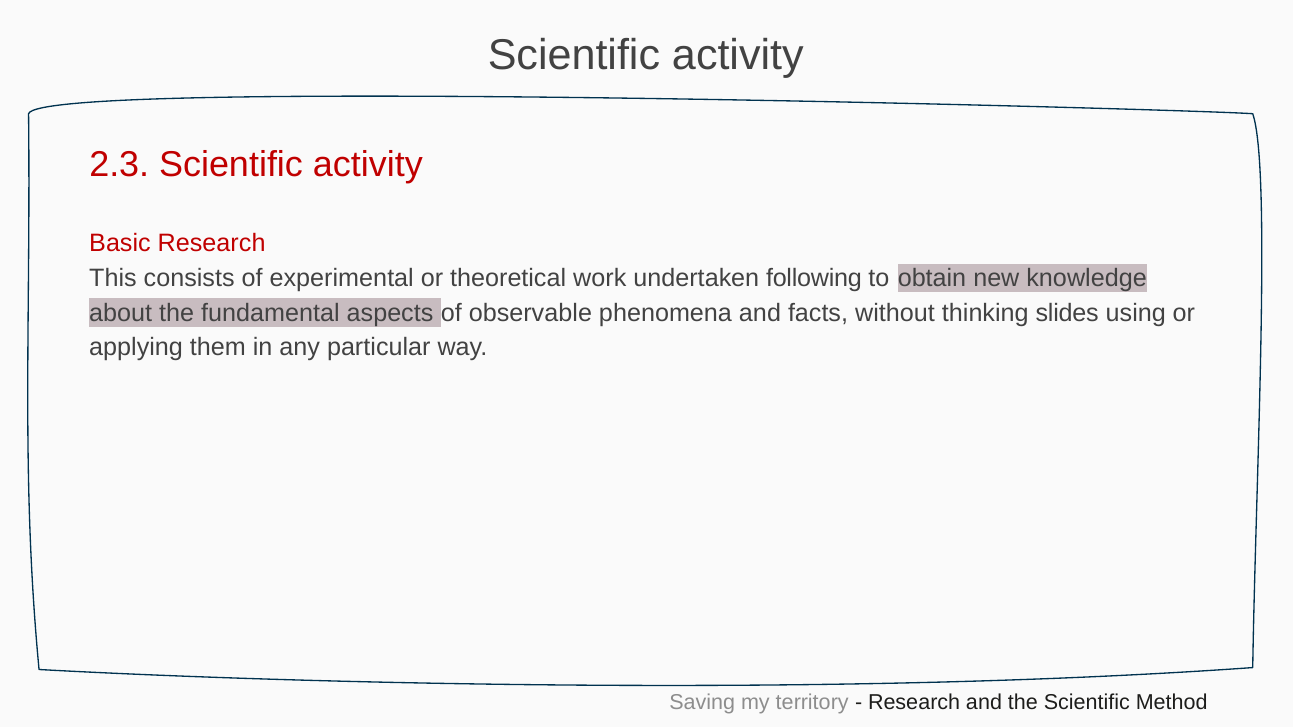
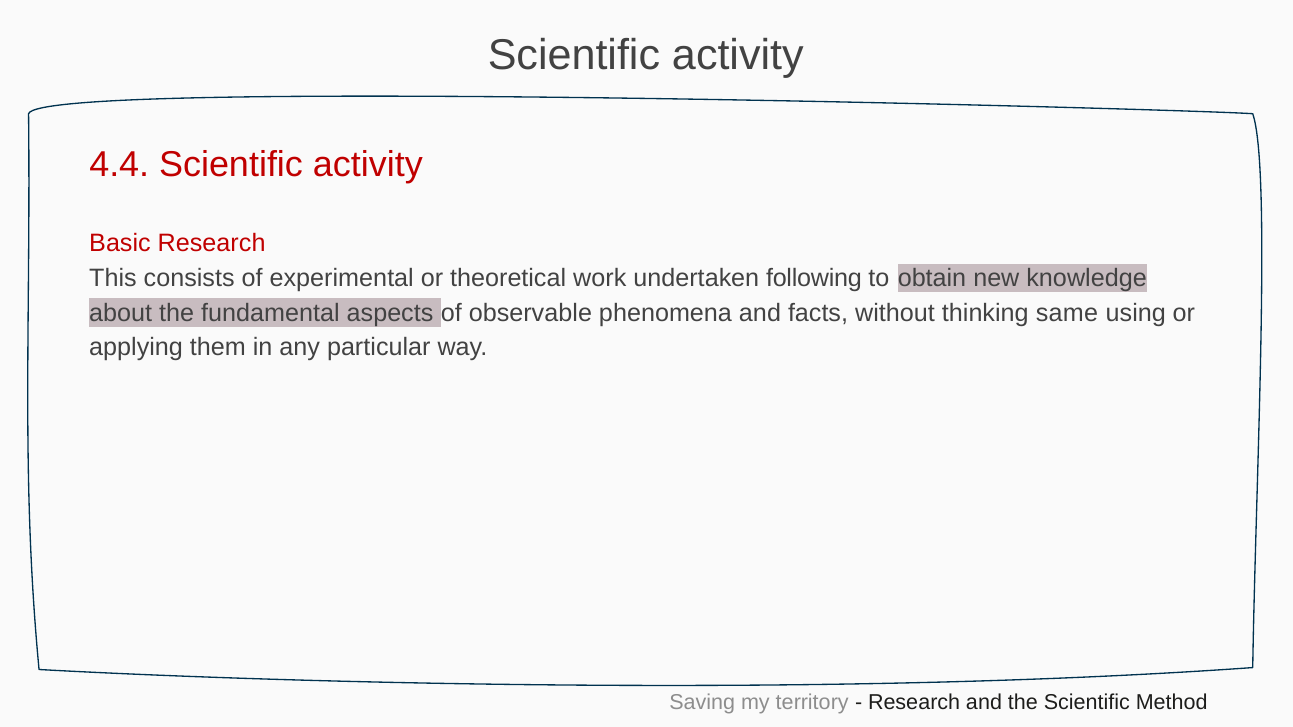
2.3: 2.3 -> 4.4 (119, 164)
slides: slides -> same (1067, 313)
